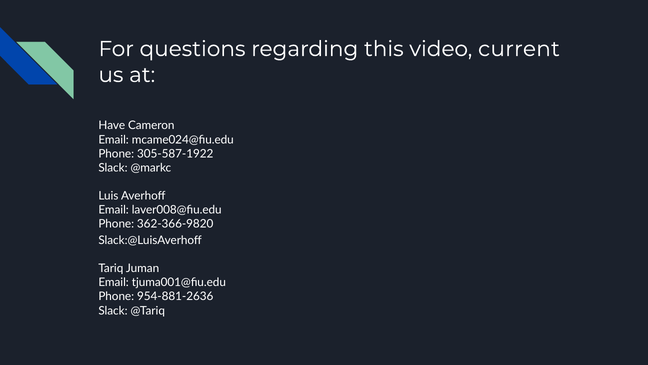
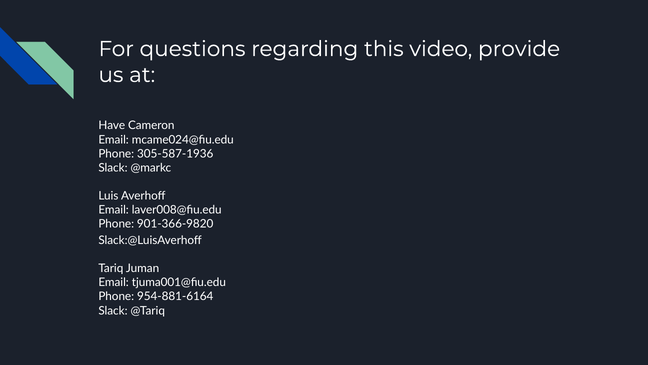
current: current -> provide (519, 49)
305-587-1922: 305-587-1922 -> 305-587-1936 (175, 154)
362-366-9820: 362-366-9820 -> 901-366-9820 (175, 224)
954-881-2636: 954-881-2636 -> 954-881-6164 (175, 296)
